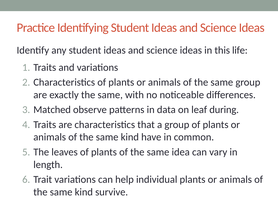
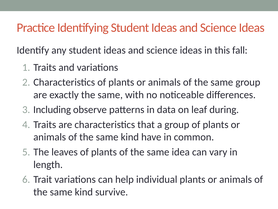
life: life -> fall (240, 50)
Matched: Matched -> Including (52, 109)
